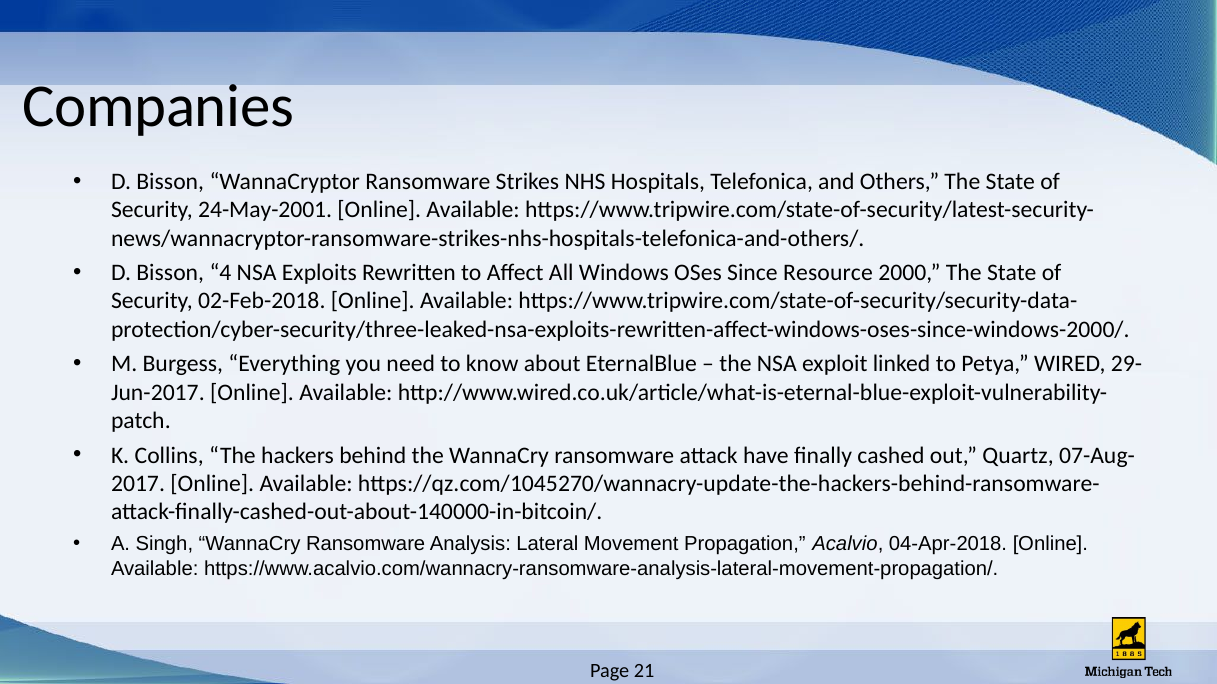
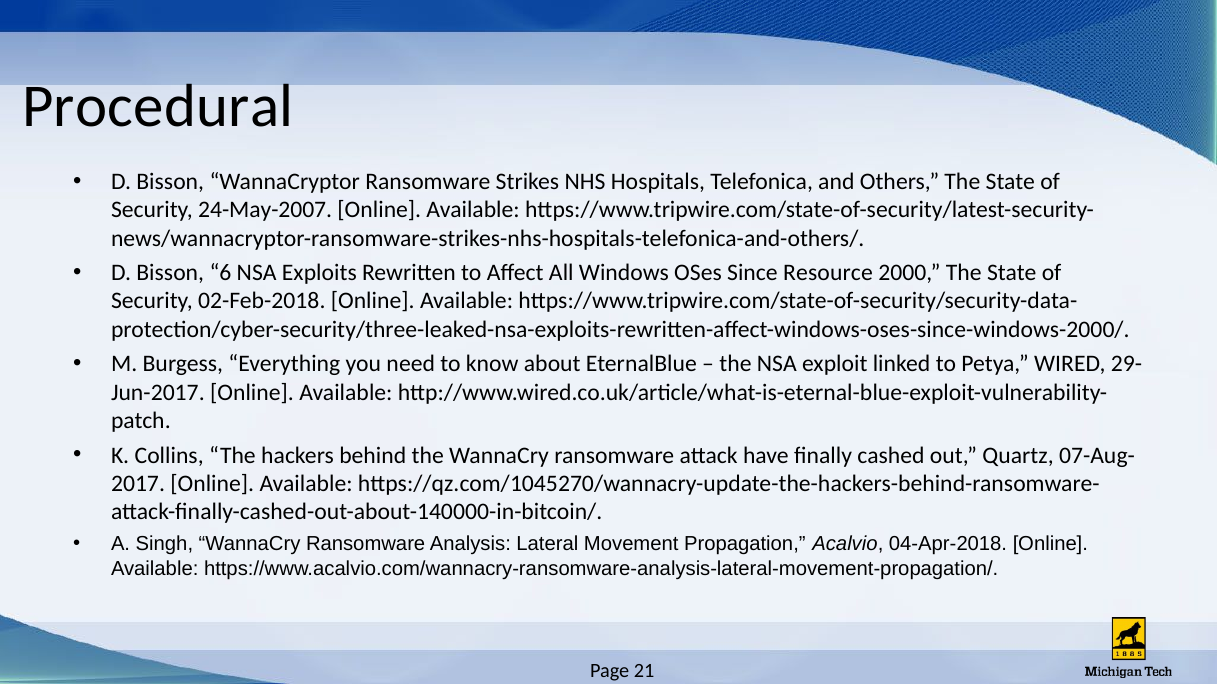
Companies: Companies -> Procedural (158, 107)
24-May-2001: 24-May-2001 -> 24-May-2007 (265, 210)
4: 4 -> 6 (220, 273)
